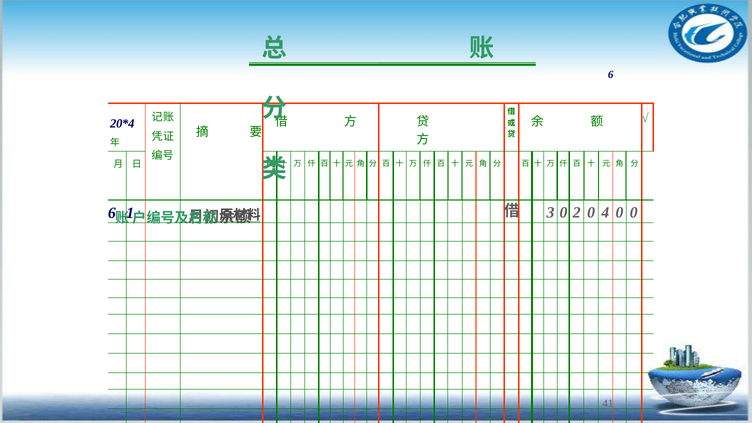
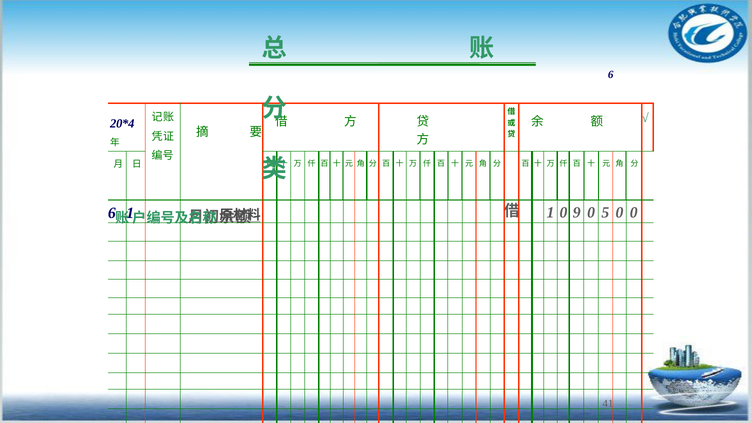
3: 3 -> 1 (551, 212)
2: 2 -> 9 (577, 212)
4: 4 -> 5 (605, 212)
